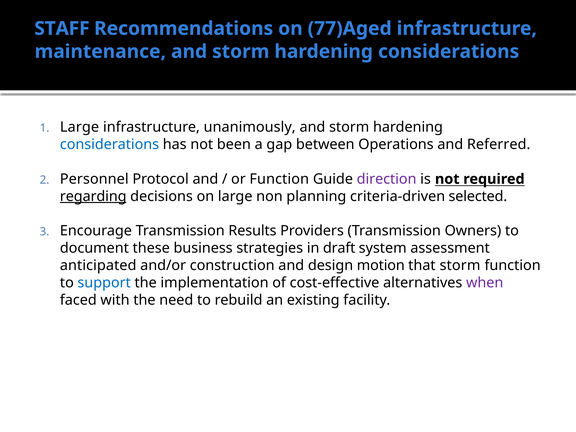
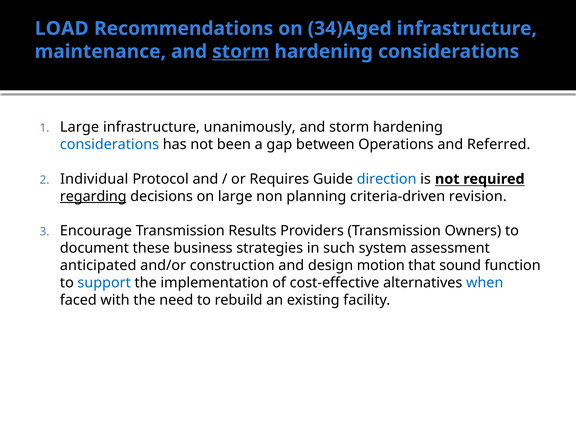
STAFF: STAFF -> LOAD (62, 29)
77)Aged: 77)Aged -> 34)Aged (350, 29)
storm underline: none -> present (241, 52)
Personnel: Personnel -> Individual (94, 179)
or Function: Function -> Requires (279, 179)
direction colour: purple -> blue (387, 179)
selected: selected -> revision (478, 196)
draft: draft -> such (339, 248)
that storm: storm -> sound (460, 265)
when colour: purple -> blue (485, 283)
